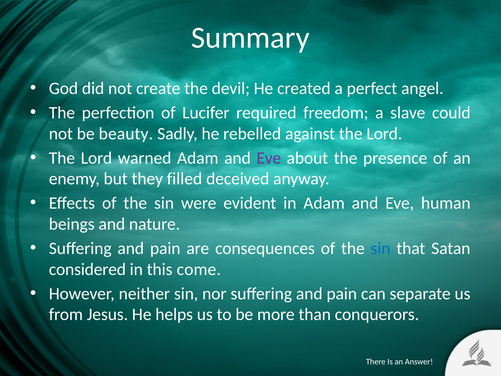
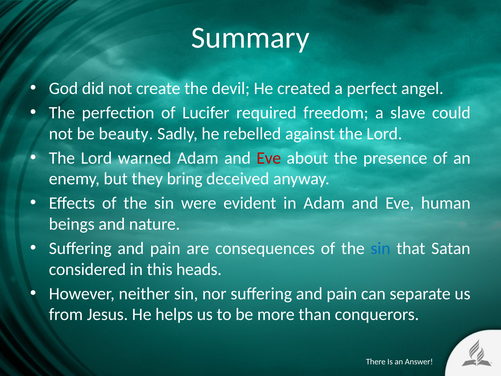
Eve colour: purple -> red (269, 158)
filled: filled -> bring (185, 179)
come: come -> heads (199, 269)
